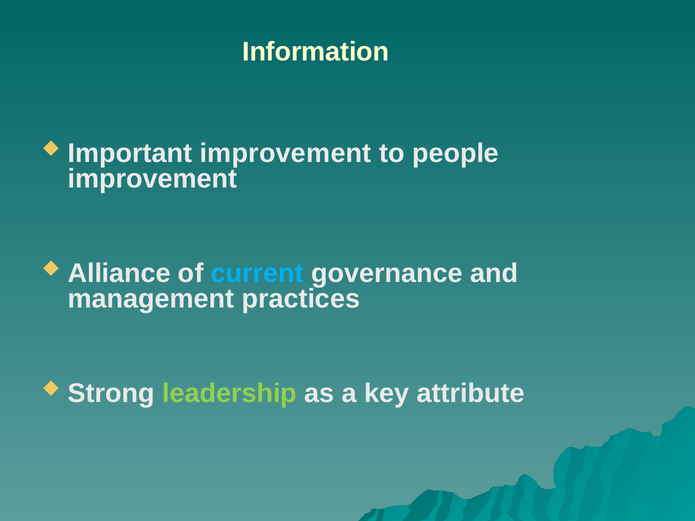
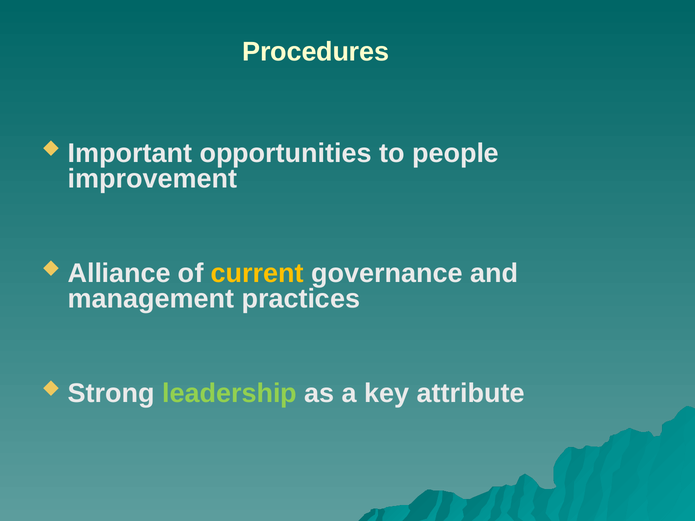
Information: Information -> Procedures (316, 52)
Important improvement: improvement -> opportunities (286, 153)
current colour: light blue -> yellow (257, 273)
